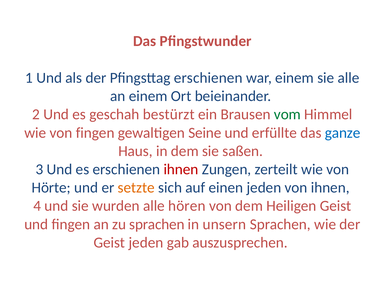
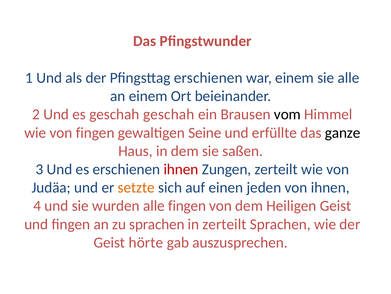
geschah bestürzt: bestürzt -> geschah (169, 114)
vom colour: green -> black (287, 114)
ganze colour: blue -> black (343, 132)
Hörte: Hörte -> Judäa (51, 187)
alle hören: hören -> fingen (187, 205)
in unsern: unsern -> zerteilt (224, 224)
Geist jeden: jeden -> hörte (146, 242)
